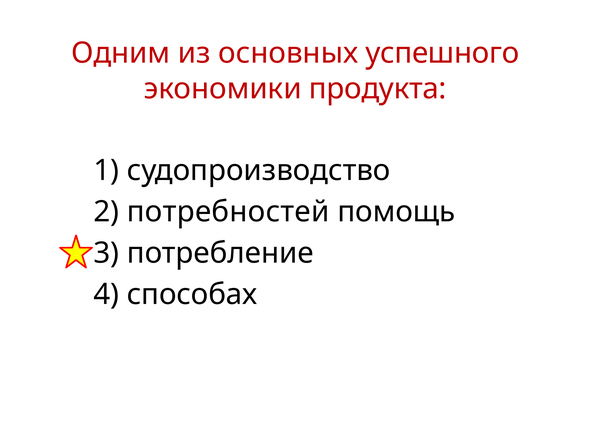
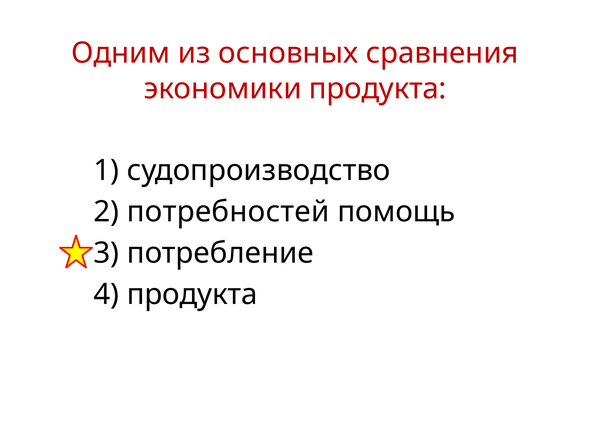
успешного: успешного -> сравнения (442, 53)
4 способах: способах -> продукта (192, 294)
